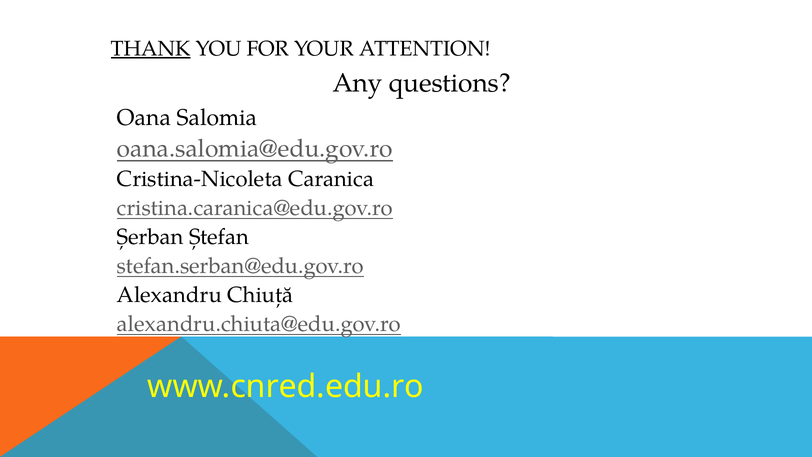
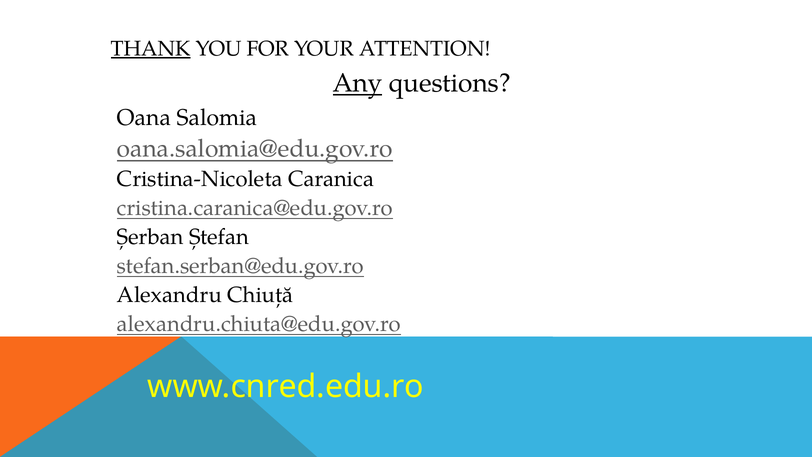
Any underline: none -> present (358, 83)
